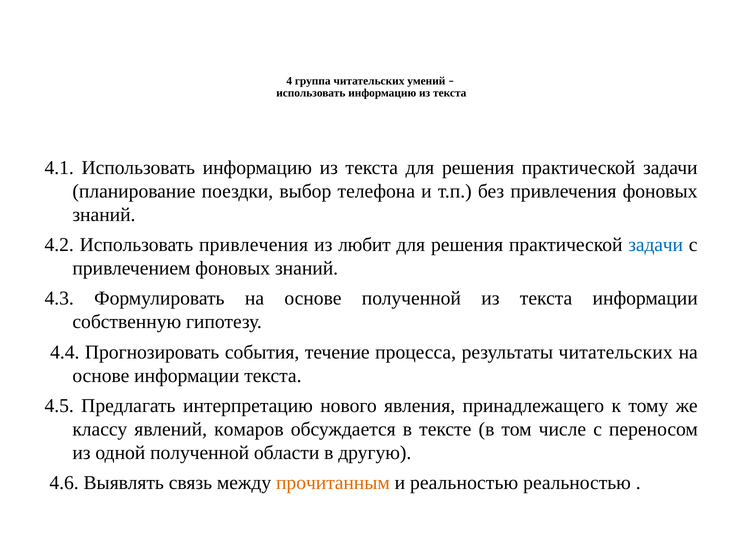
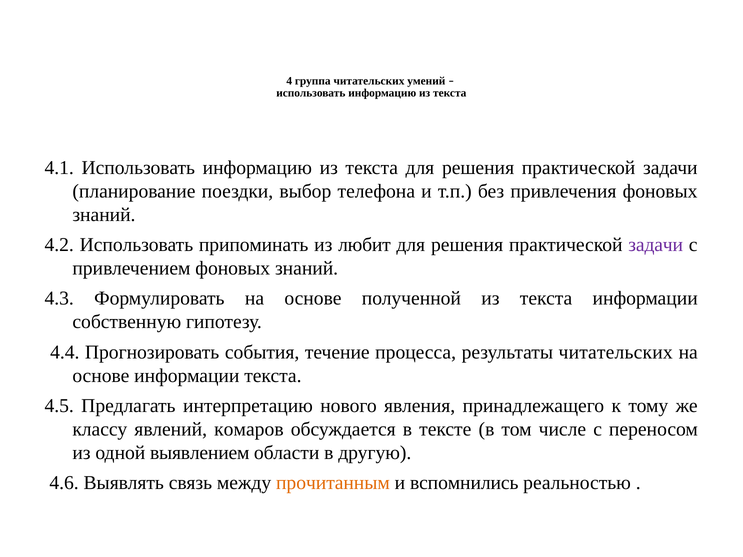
Использовать привлечения: привлечения -> припоминать (254, 245)
задачи colour: blue -> purple (656, 245)
одной полученной: полученной -> выявлением (200, 453)
и реальностью: реальностью -> вспомнились (464, 483)
